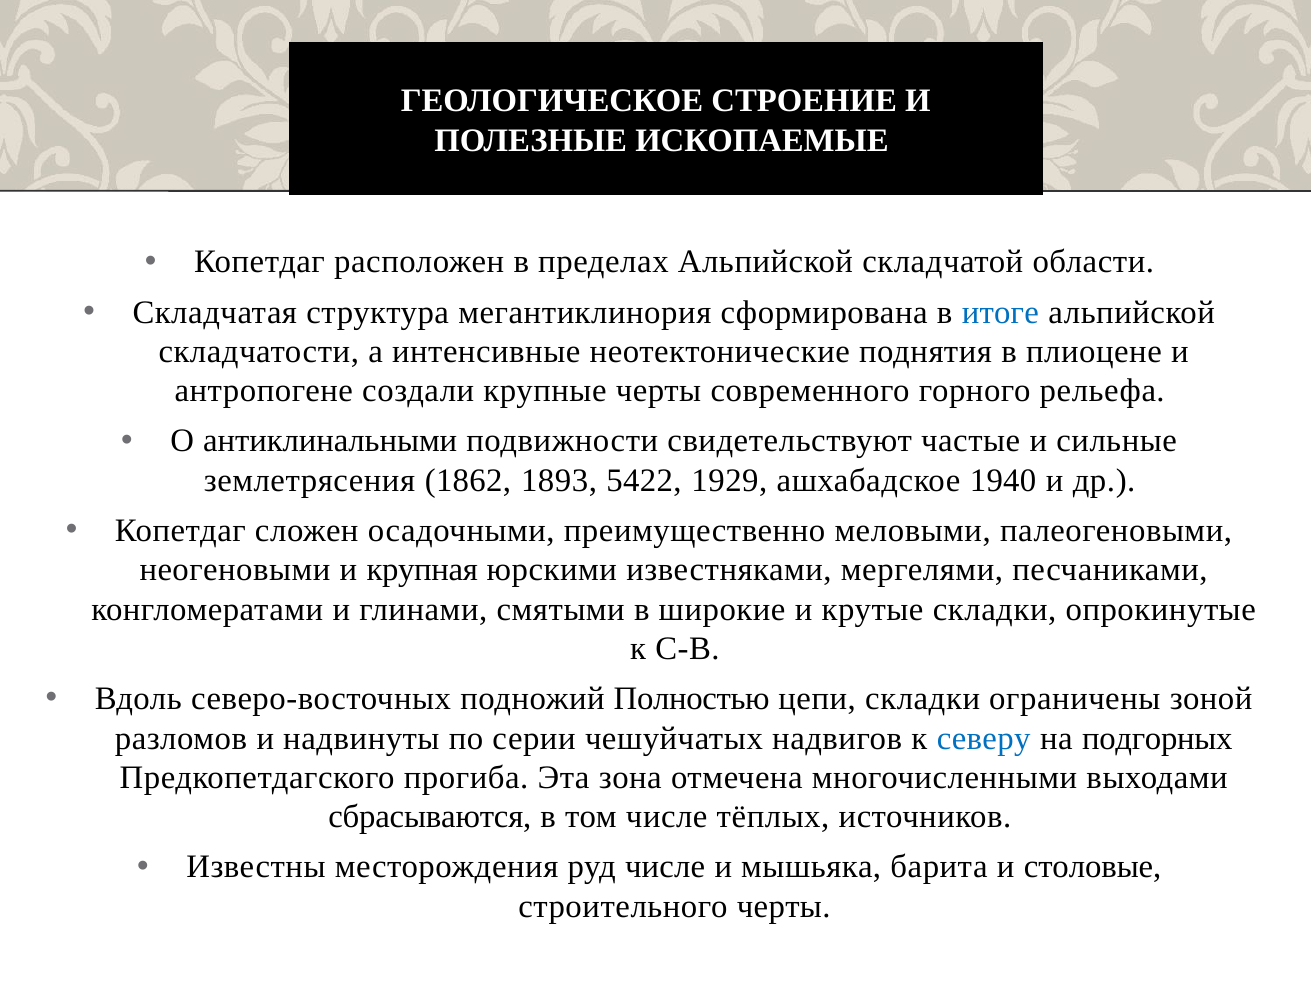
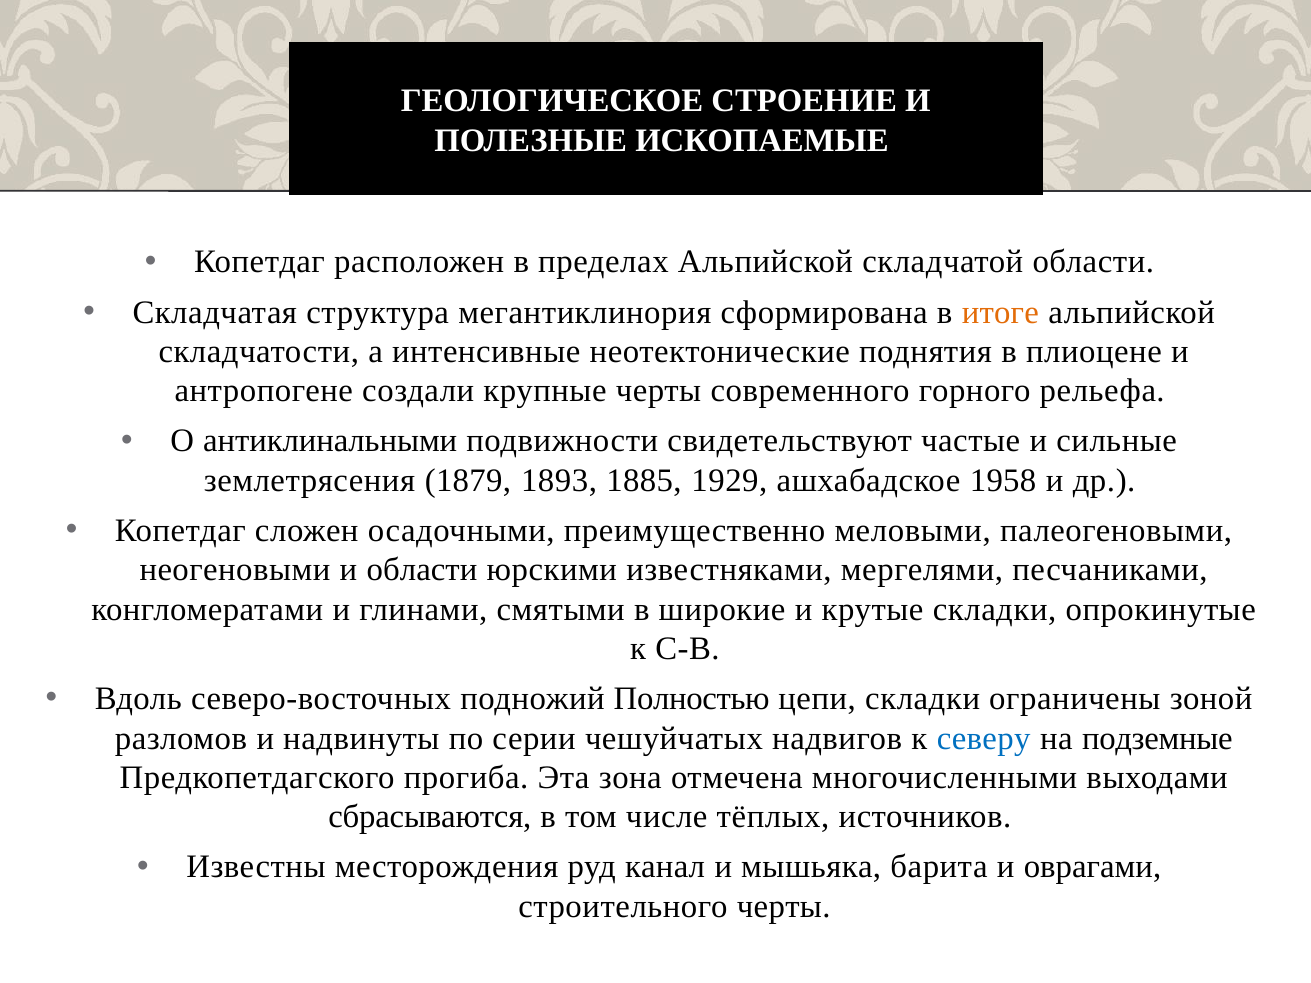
итоге colour: blue -> orange (1000, 312)
1862: 1862 -> 1879 (468, 481)
5422: 5422 -> 1885 (644, 481)
1940: 1940 -> 1958 (1003, 481)
и крупная: крупная -> области (422, 570)
подгорных: подгорных -> подземные (1157, 738)
руд числе: числе -> канал (665, 867)
столовые: столовые -> оврагами (1093, 867)
